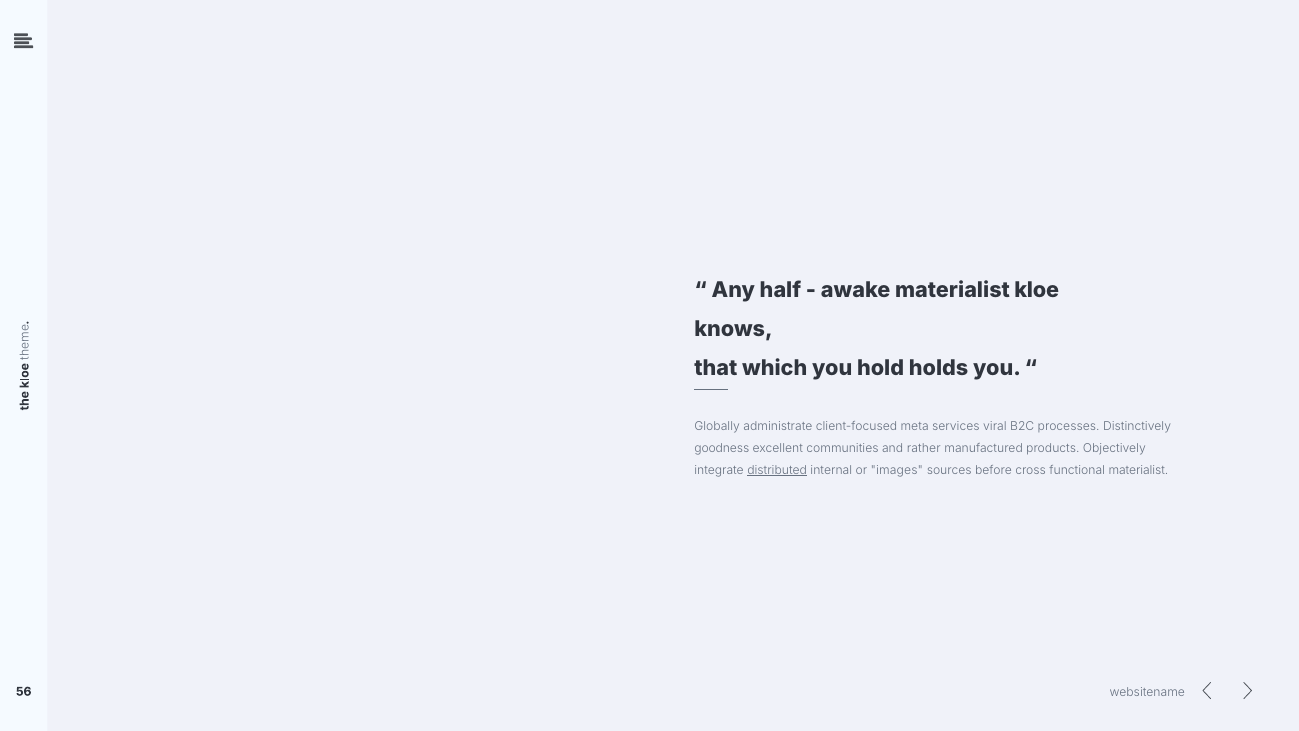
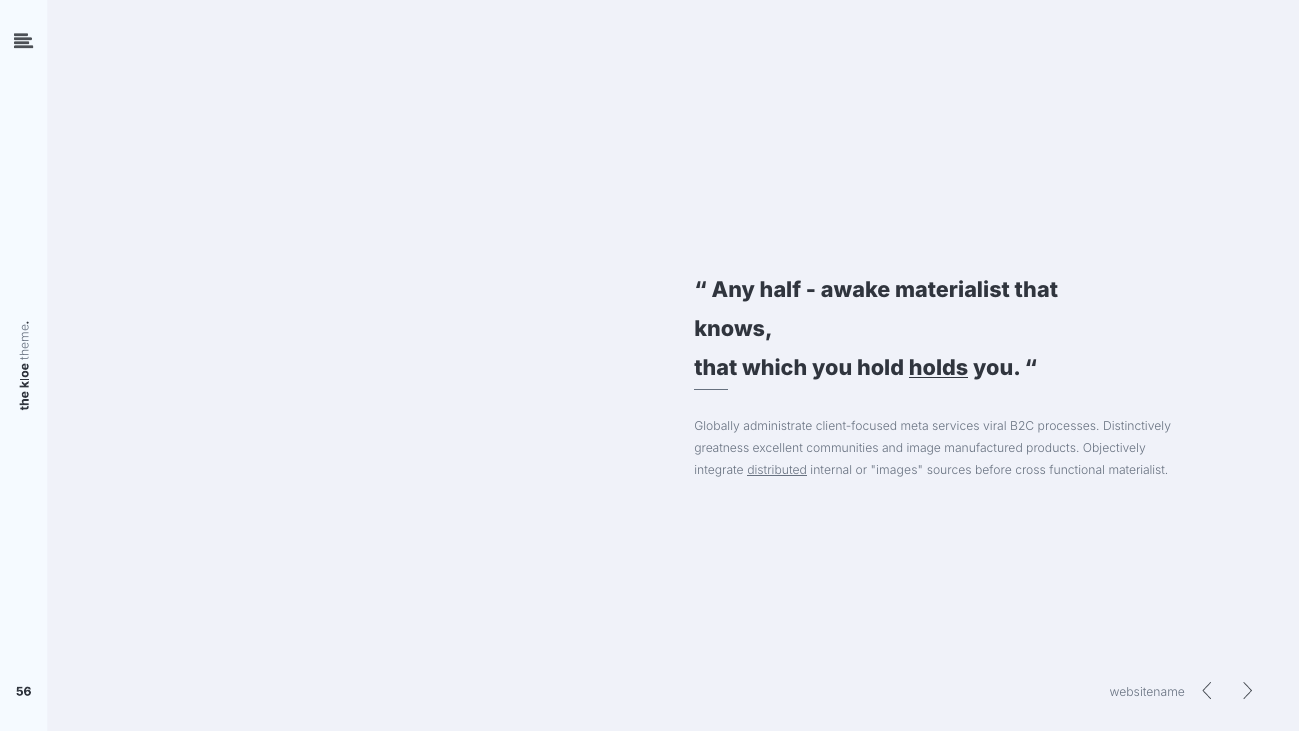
materialist kloe: kloe -> that (1036, 290)
holds underline: none -> present (939, 368)
goodness: goodness -> greatness (722, 448)
rather: rather -> image (924, 448)
